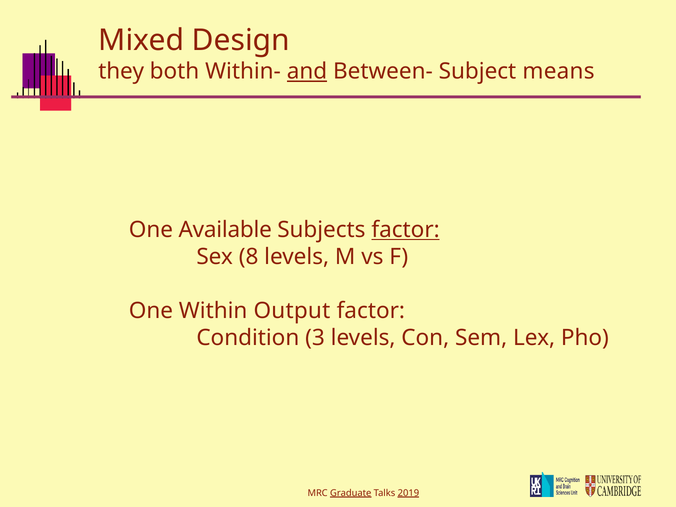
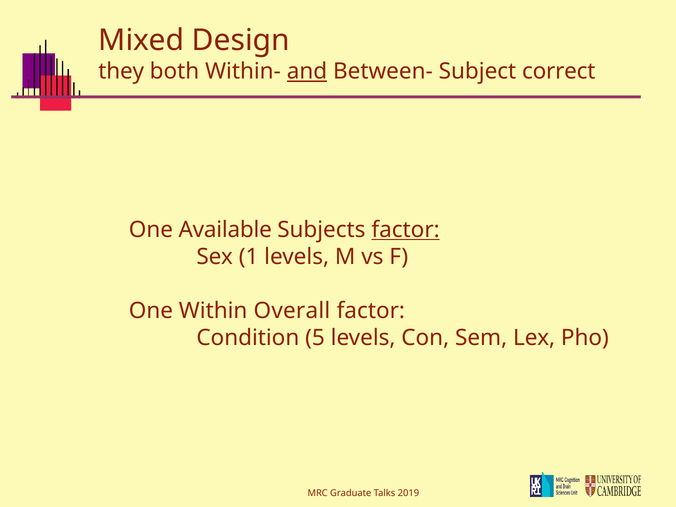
means: means -> correct (559, 71)
8: 8 -> 1 (249, 257)
Output: Output -> Overall (292, 311)
3: 3 -> 5 (315, 338)
Graduate underline: present -> none (351, 493)
2019 underline: present -> none (408, 493)
